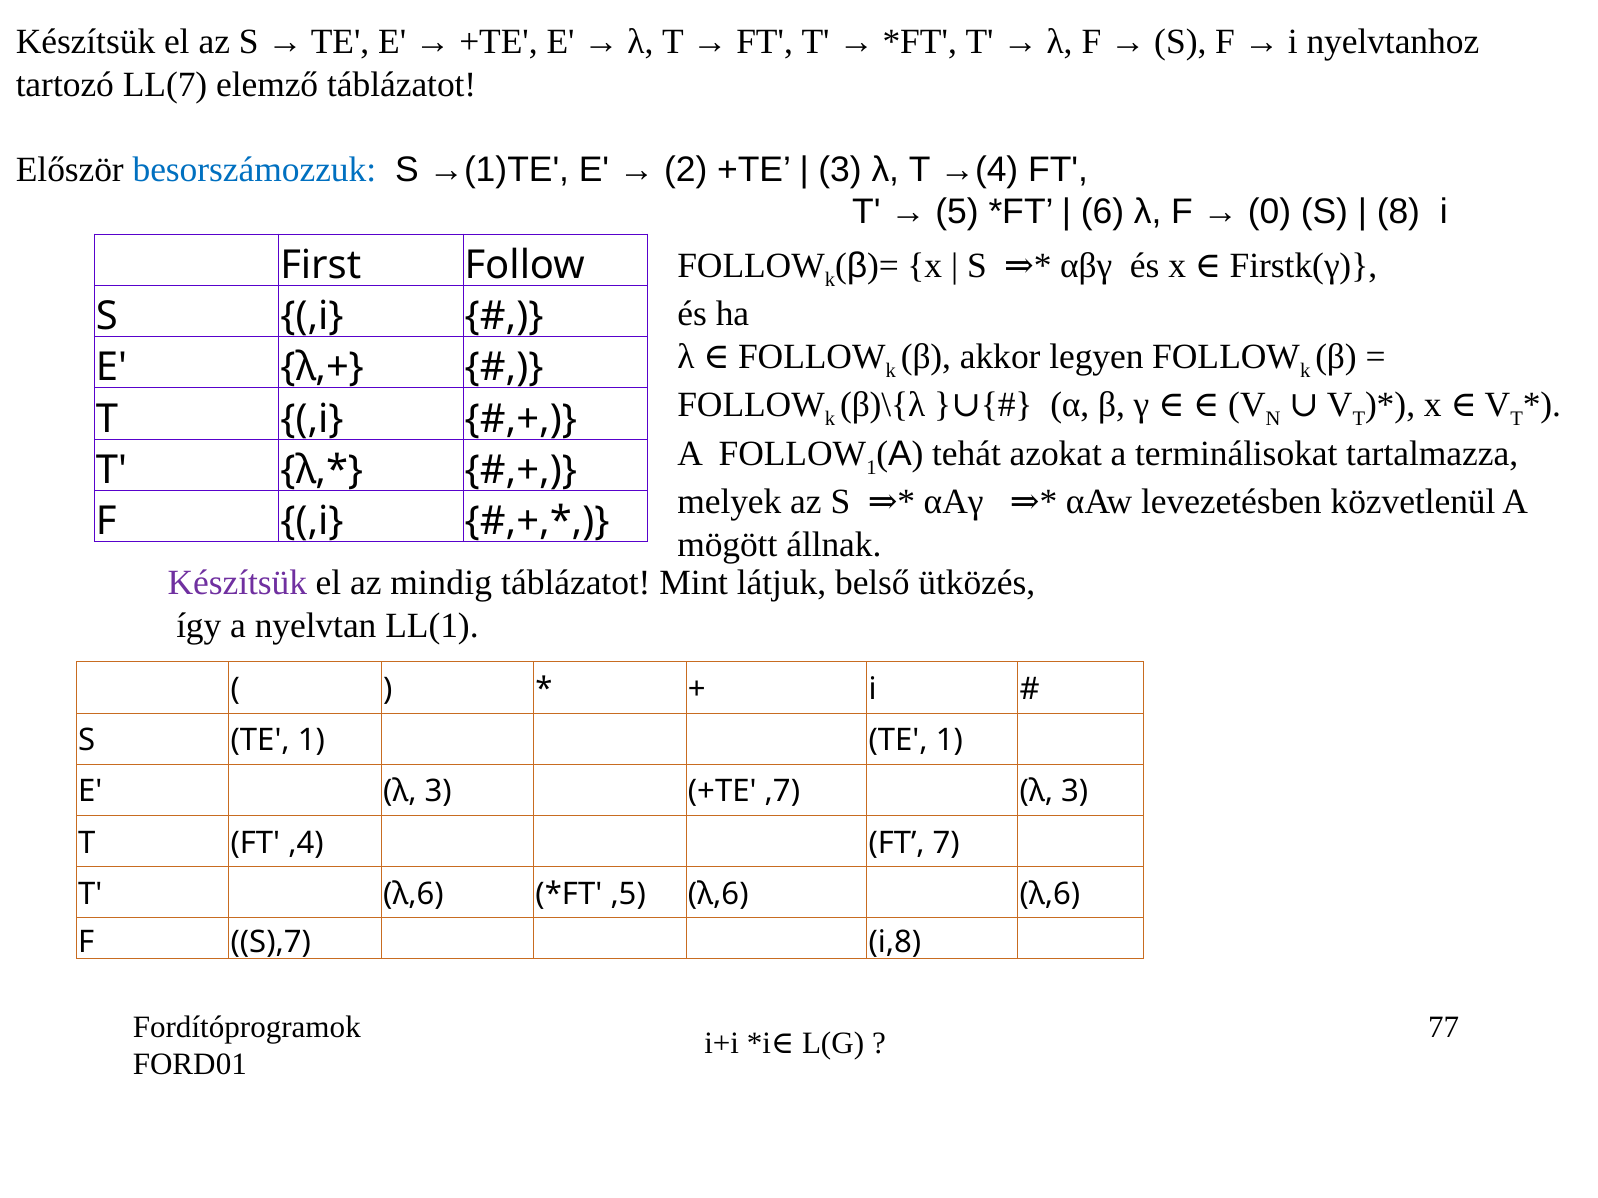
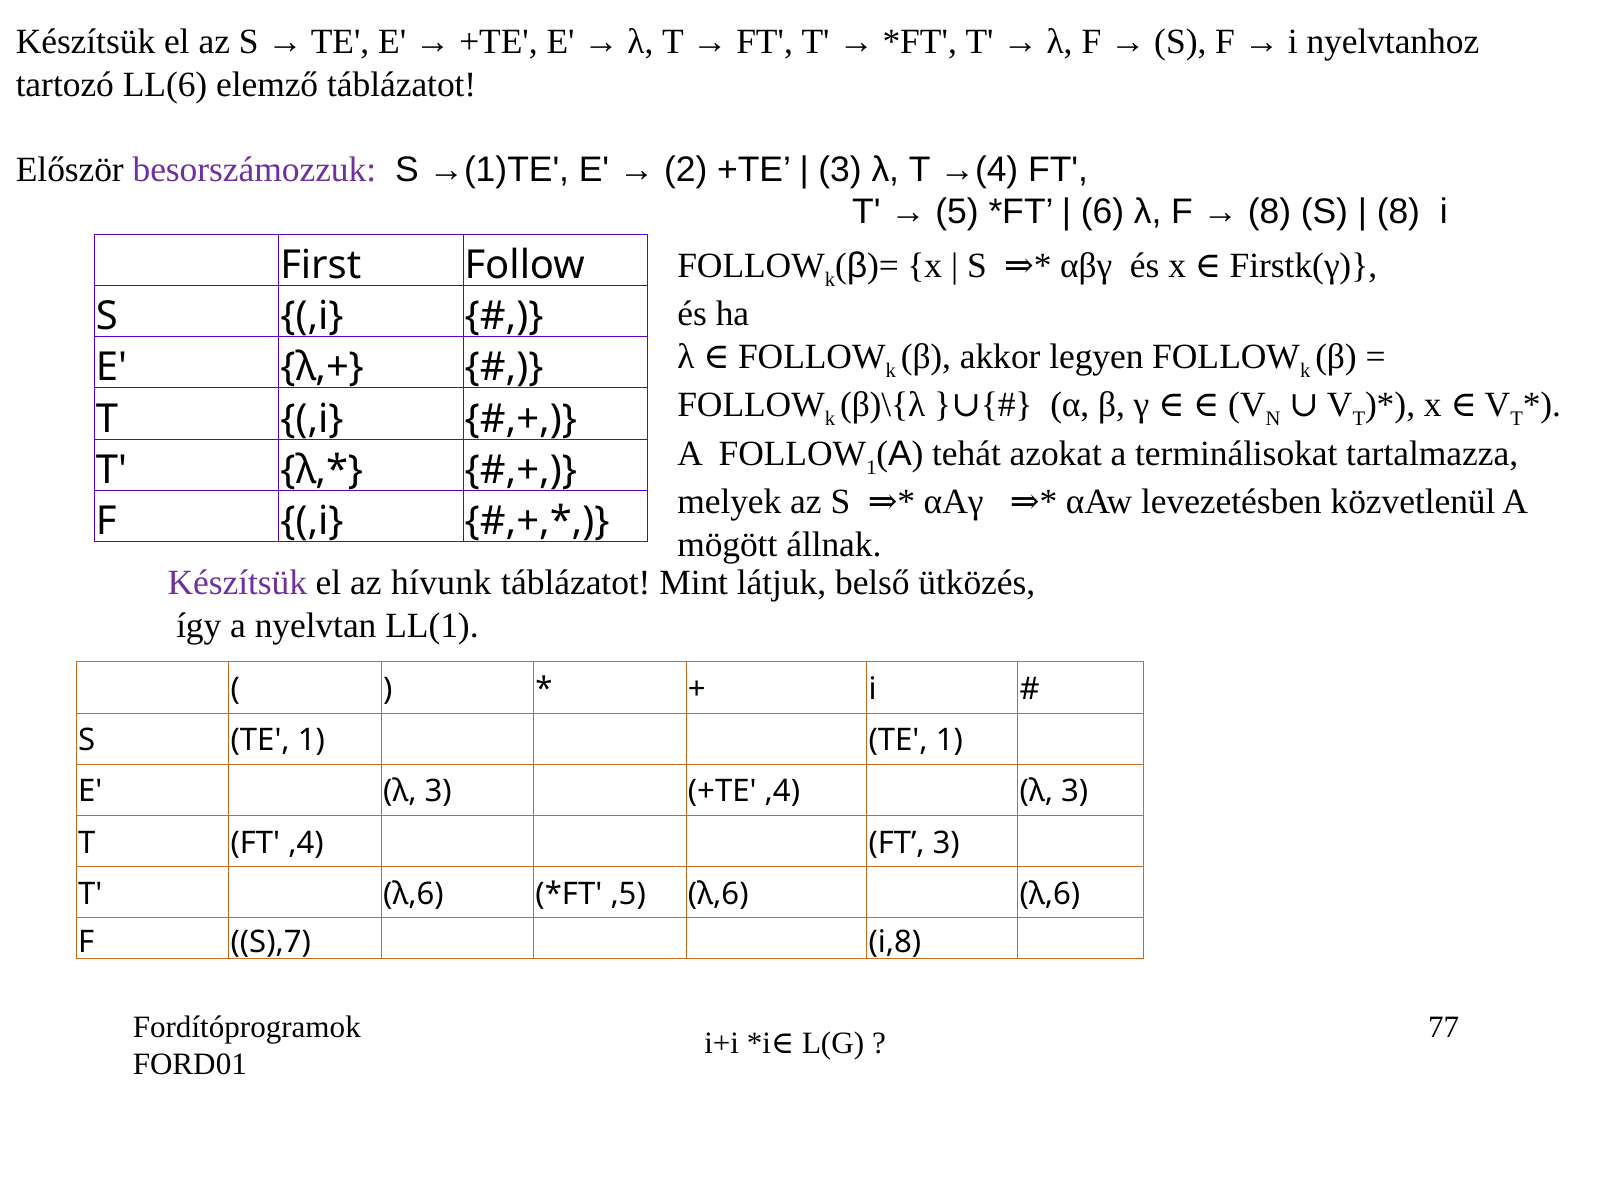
LL(7: LL(7 -> LL(6 (165, 84)
besorszámozzuk colour: blue -> purple (254, 170)
0: 0 -> 8 (1269, 212)
mindig: mindig -> hívunk (441, 583)
+TE ,7: ,7 -> ,4 (782, 792)
FT’‚ 7: 7 -> 3 (946, 843)
